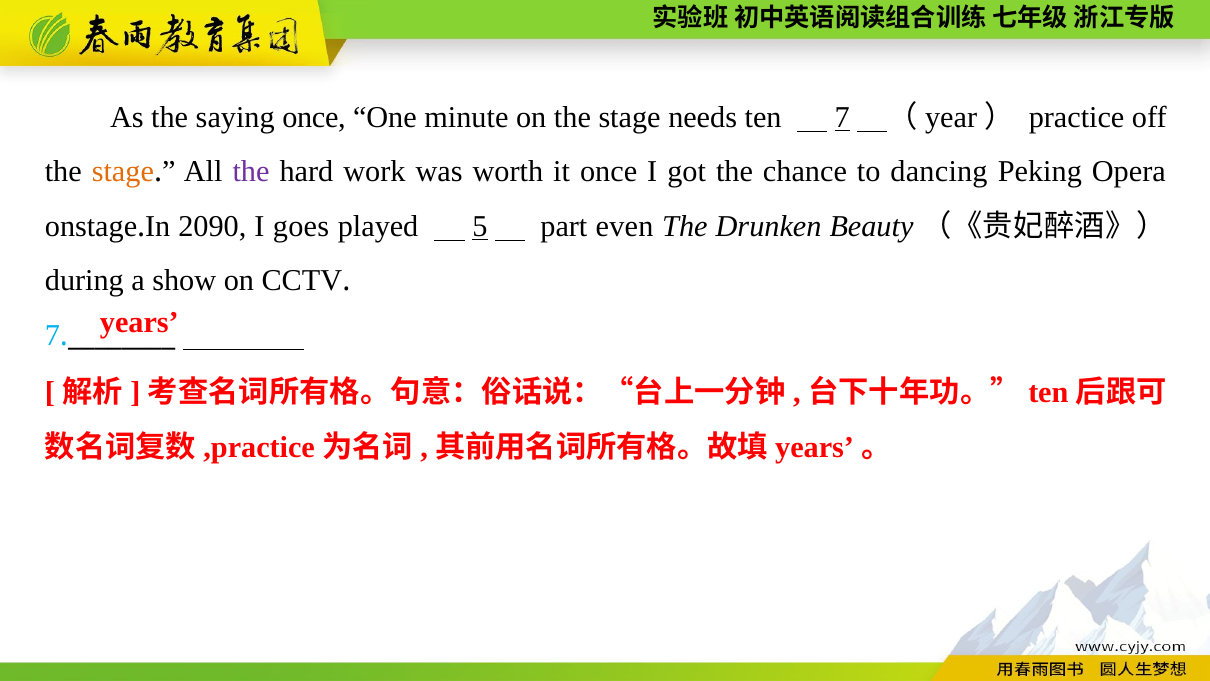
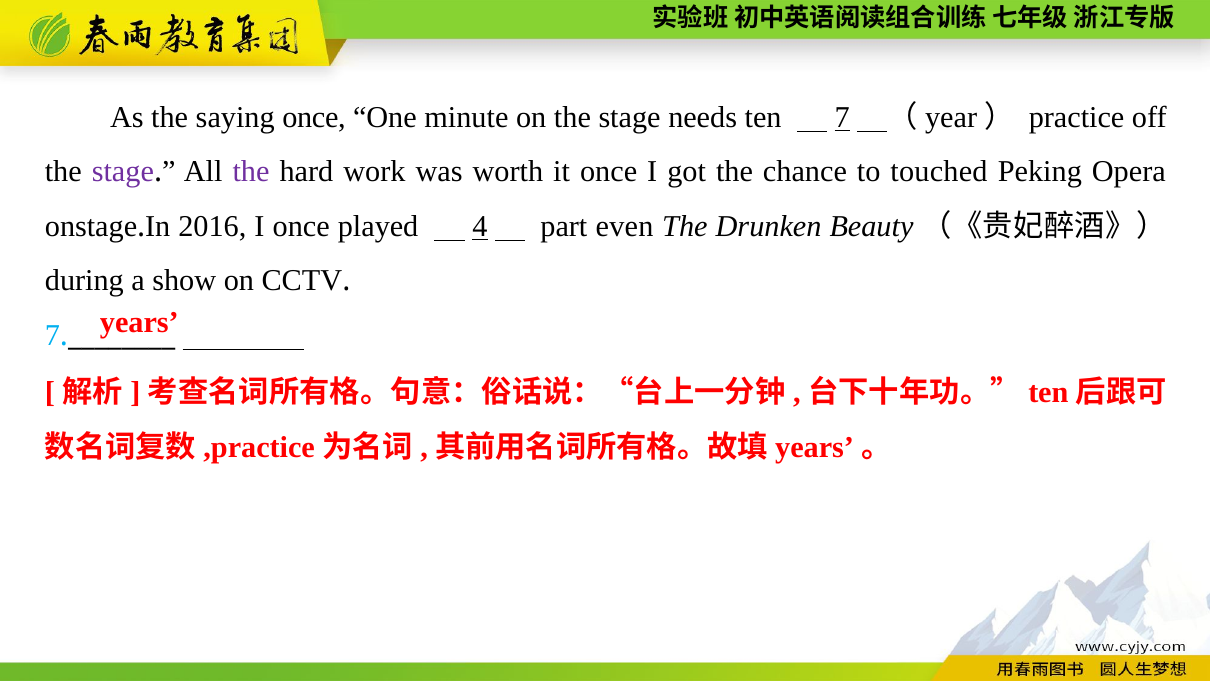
stage colour: orange -> purple (123, 172)
dancing: dancing -> touched (939, 172)
2090: 2090 -> 2016 (212, 226)
I goes: goes -> once (301, 226)
5: 5 -> 4 (480, 226)
